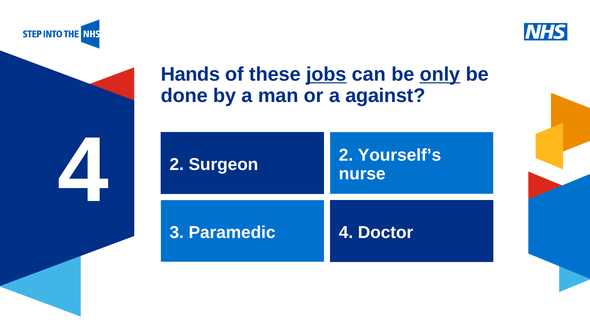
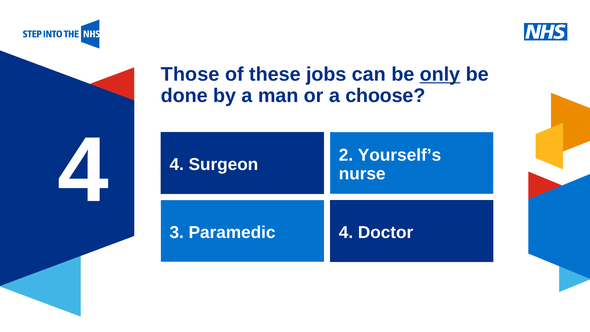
Hands: Hands -> Those (190, 74)
jobs underline: present -> none (326, 74)
against: against -> choose (385, 96)
4 2: 2 -> 4 (177, 165)
